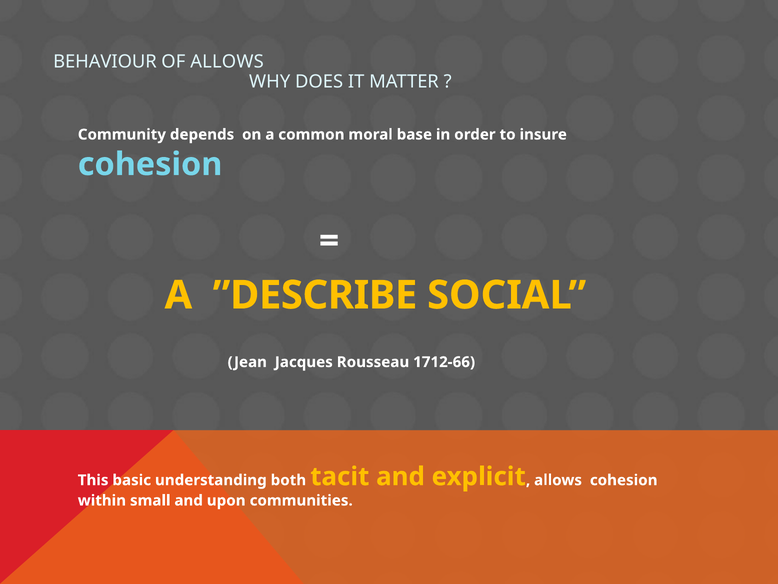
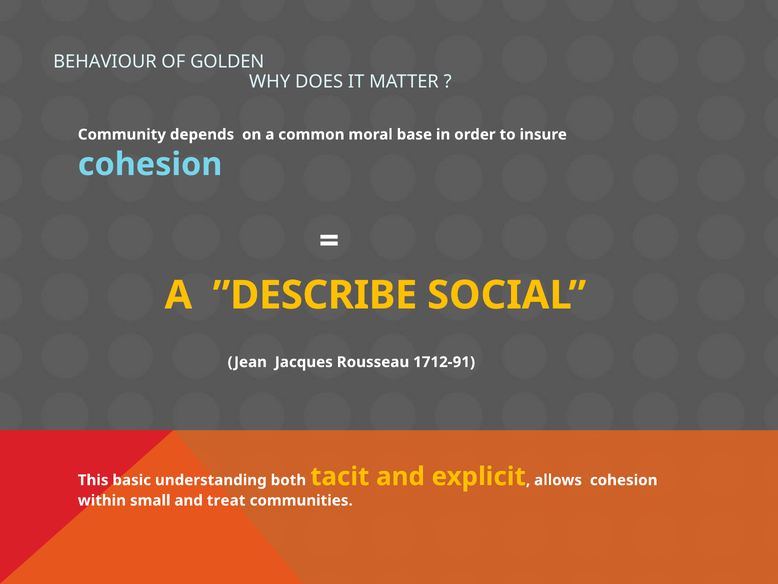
OF ALLOWS: ALLOWS -> GOLDEN (227, 62)
1712-66: 1712-66 -> 1712-91 (444, 362)
upon: upon -> treat (226, 500)
